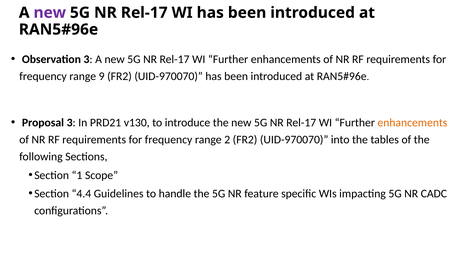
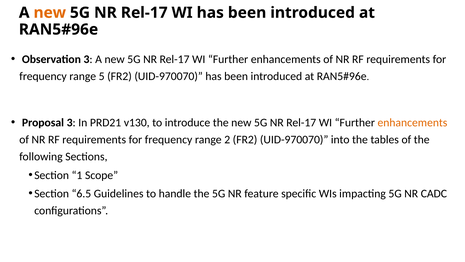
new colour: purple -> orange (50, 13)
9: 9 -> 5 (102, 76)
4.4: 4.4 -> 6.5 (81, 193)
